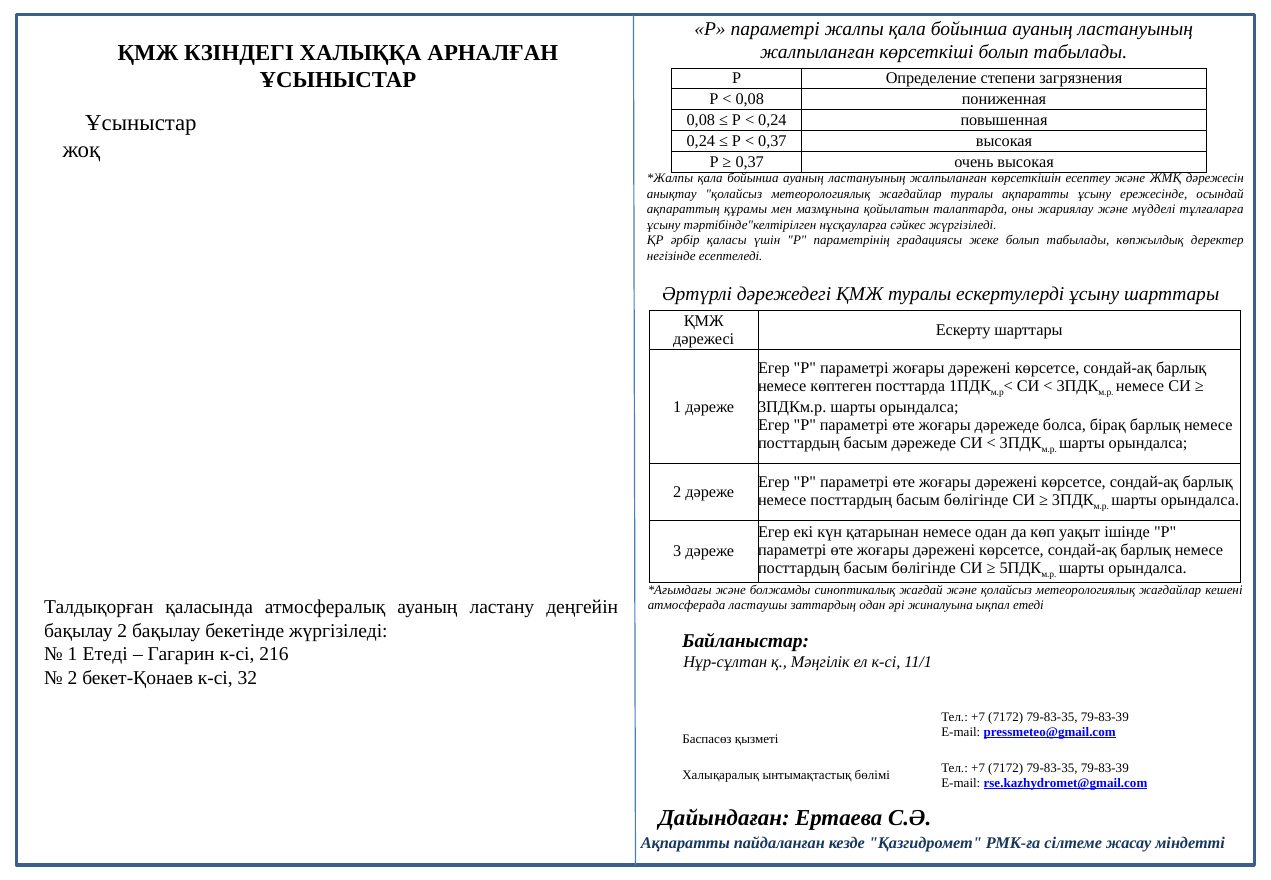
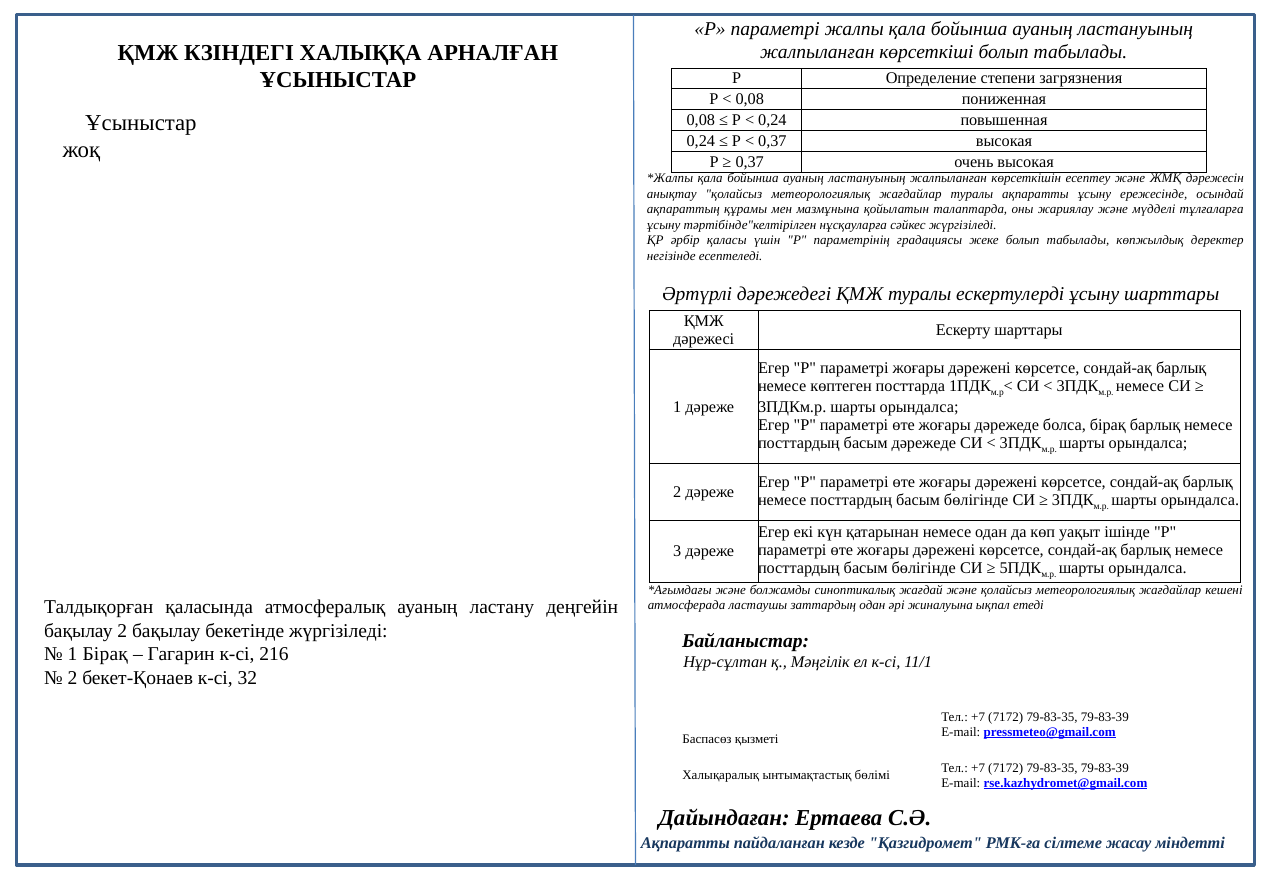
1 Етеді: Етеді -> Бірақ (105, 654)
